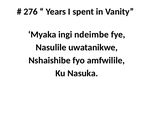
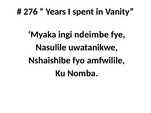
Nasuka: Nasuka -> Nomba (83, 73)
